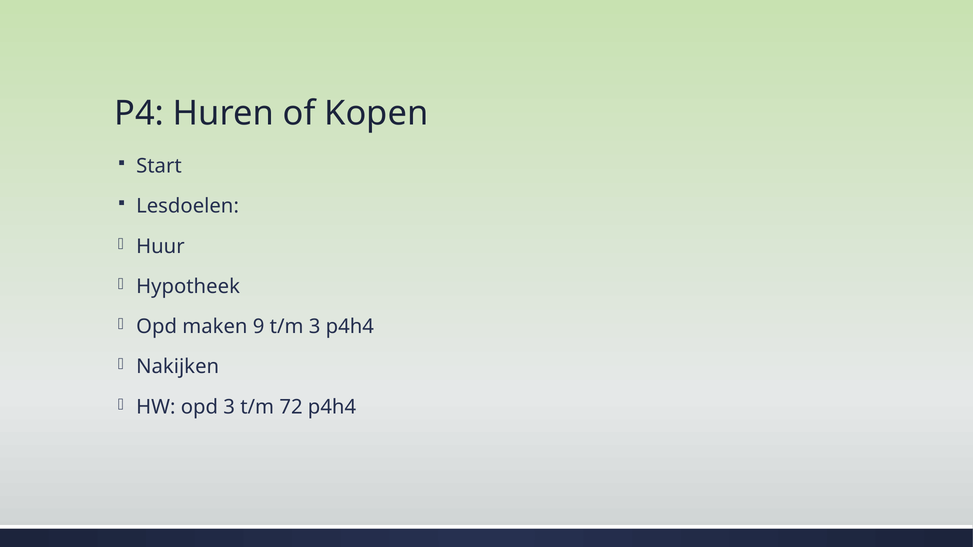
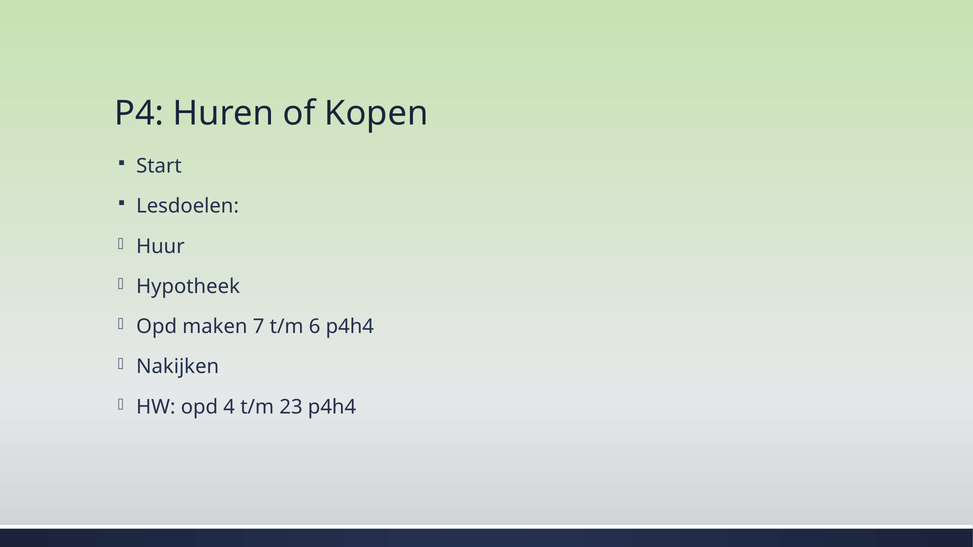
9: 9 -> 7 (259, 327)
t/m 3: 3 -> 6 (315, 327)
opd 3: 3 -> 4 (229, 407)
72: 72 -> 23 (291, 407)
